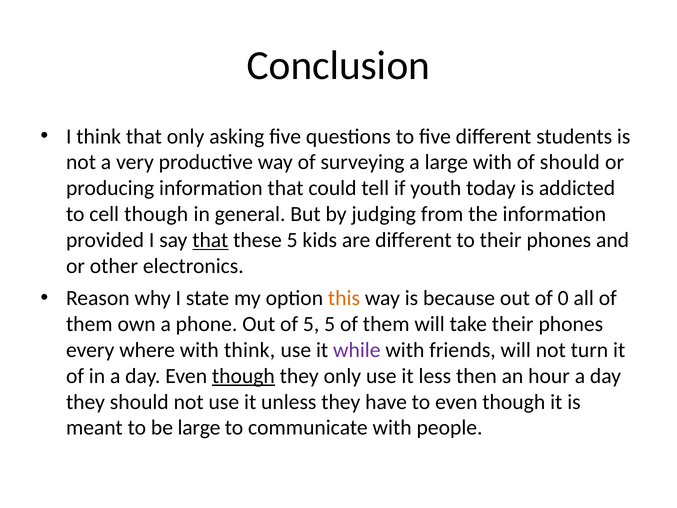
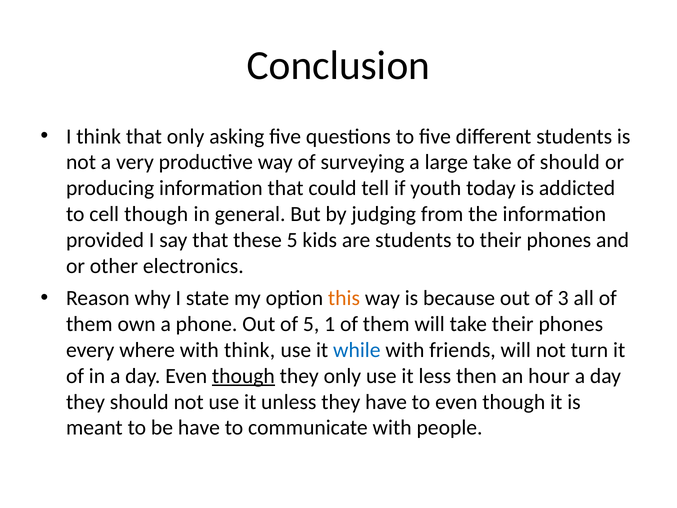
large with: with -> take (492, 162)
that underline: present -> none (210, 240)
are different: different -> students (413, 240)
0: 0 -> 3 (563, 298)
5 5: 5 -> 1 (330, 324)
while colour: purple -> blue (357, 350)
be large: large -> have (199, 428)
